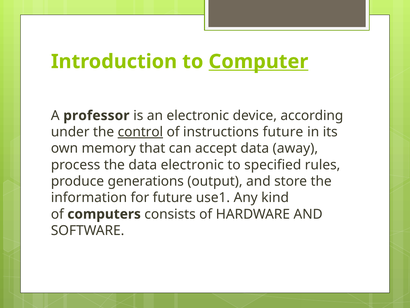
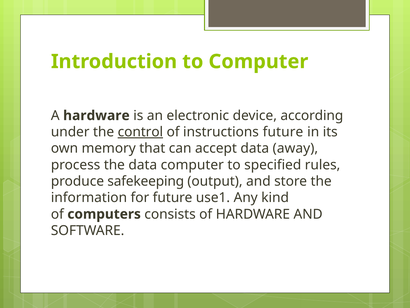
Computer underline: present -> none (258, 61)
A professor: professor -> hardware (96, 115)
data electronic: electronic -> computer (192, 165)
generations: generations -> safekeeping (146, 181)
